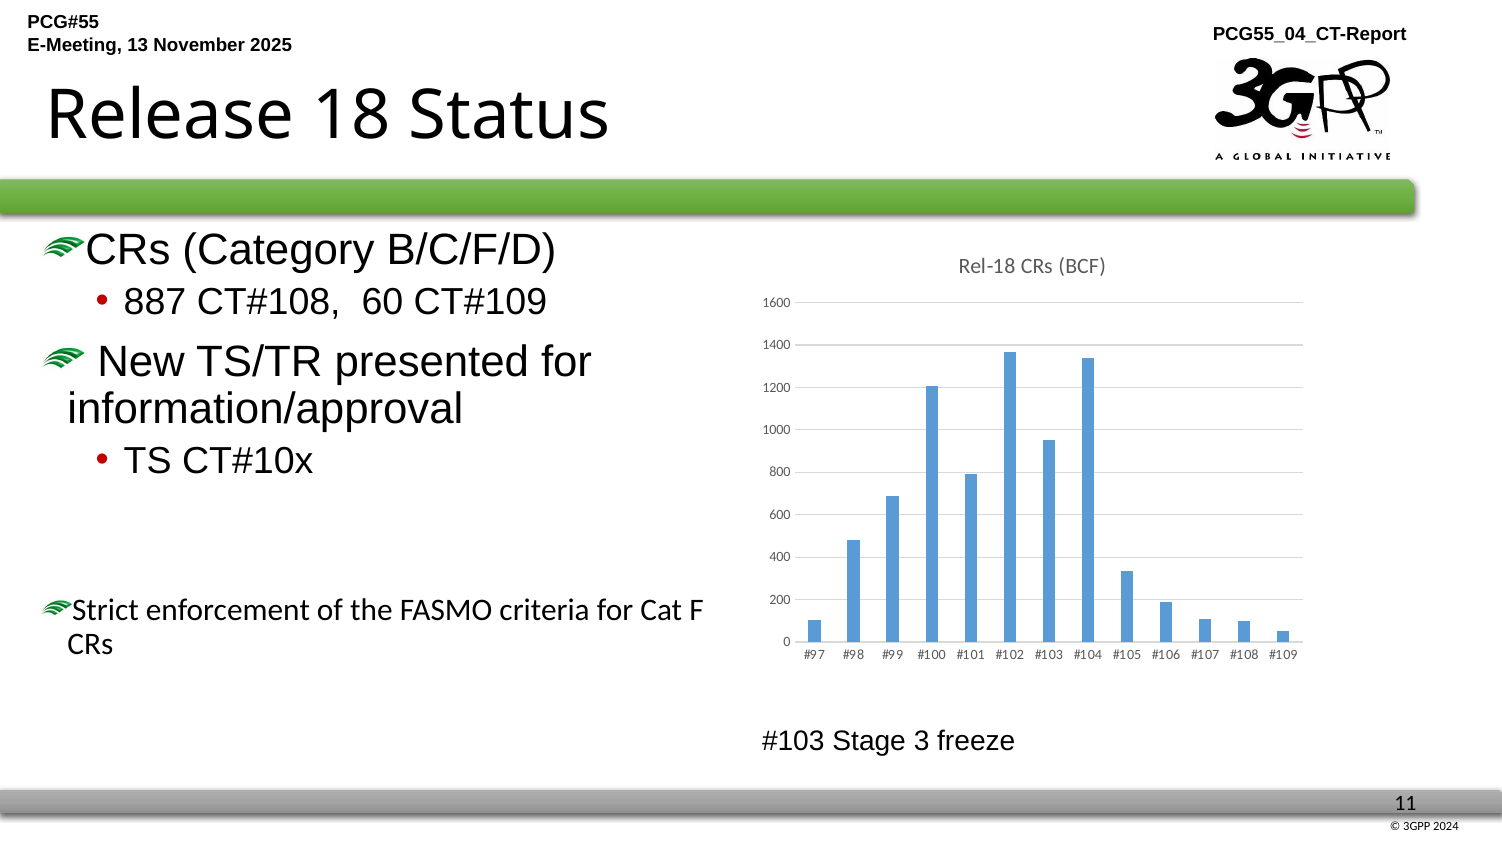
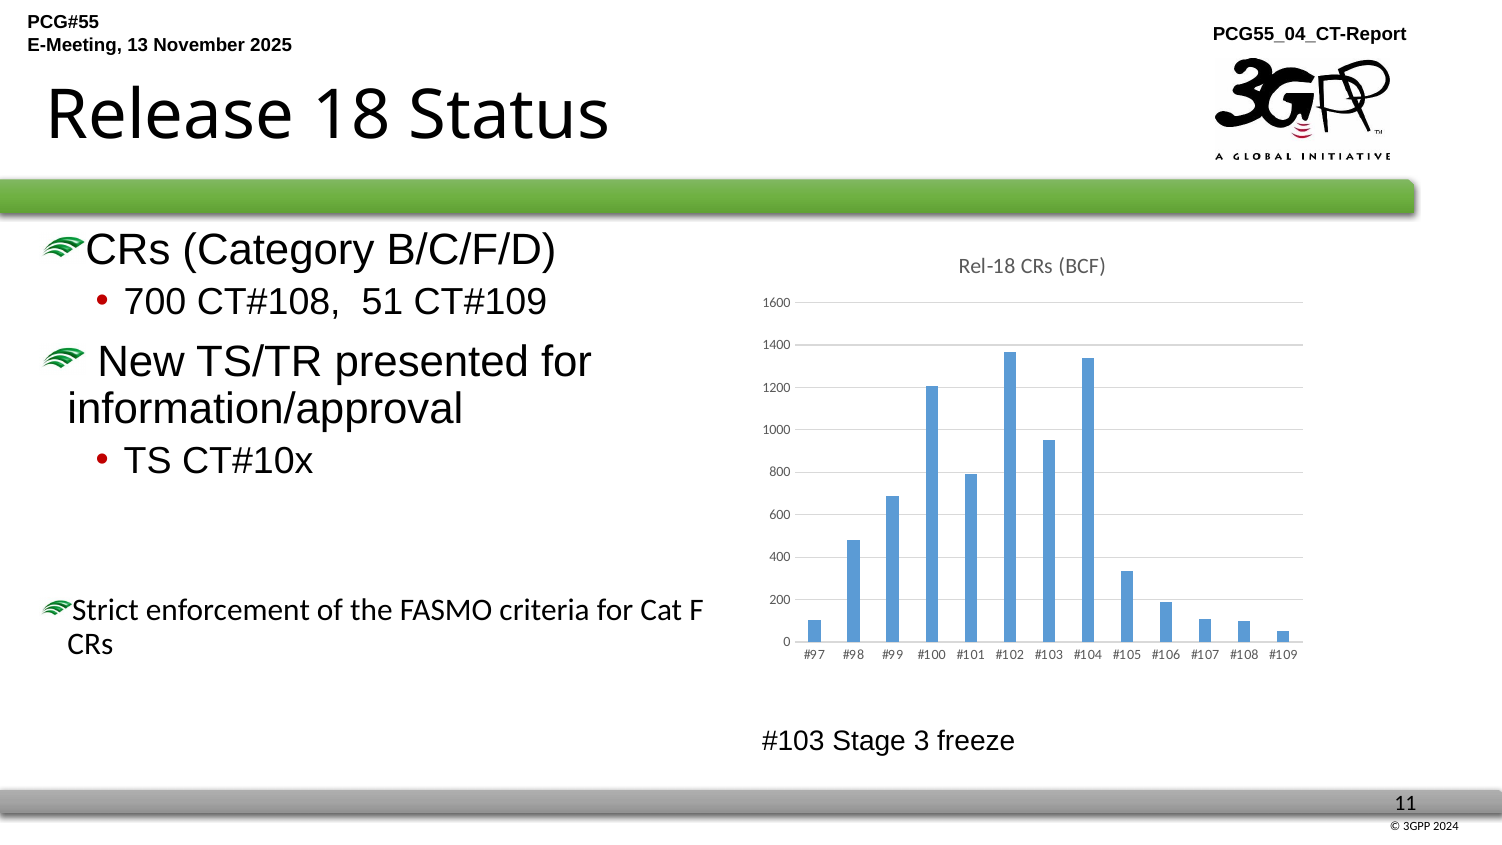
887: 887 -> 700 (155, 302)
60: 60 -> 51 (382, 302)
